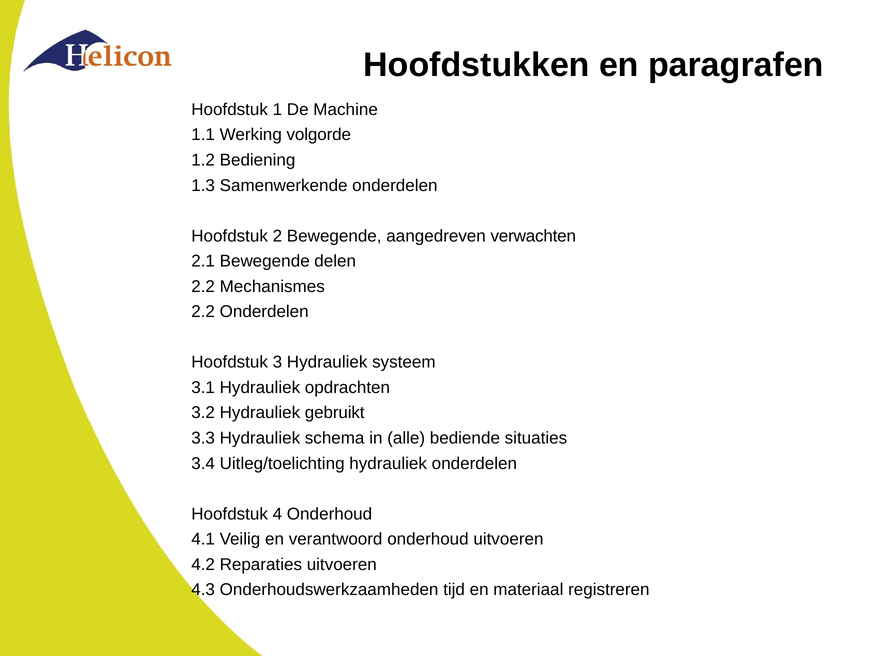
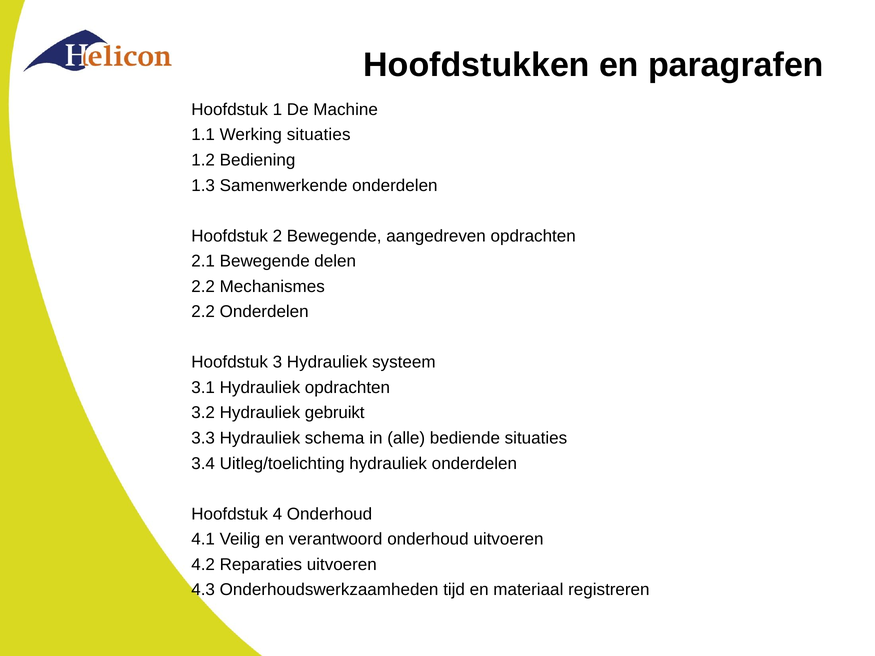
Werking volgorde: volgorde -> situaties (319, 135)
aangedreven verwachten: verwachten -> opdrachten (533, 236)
